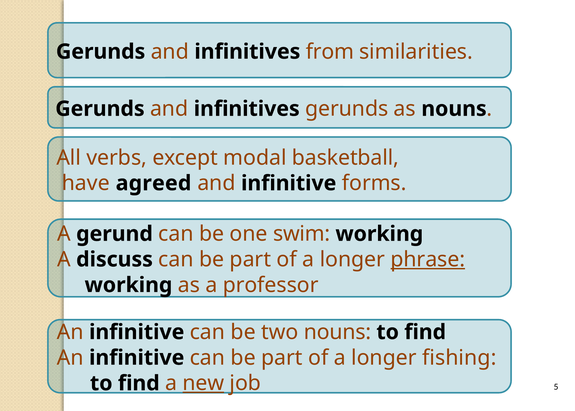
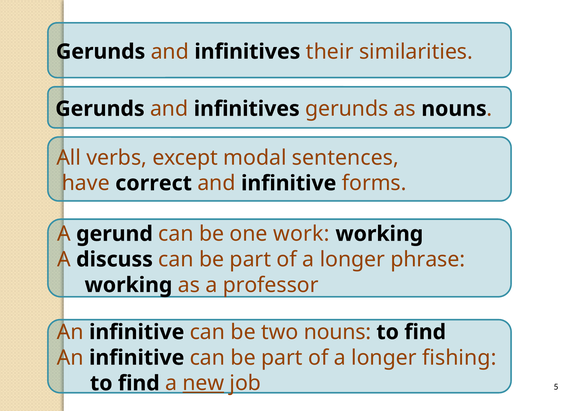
from: from -> their (330, 52)
basketball: basketball -> sentences (345, 158)
agreed: agreed -> correct (154, 183)
swim: swim -> work (301, 234)
phrase underline: present -> none (428, 259)
